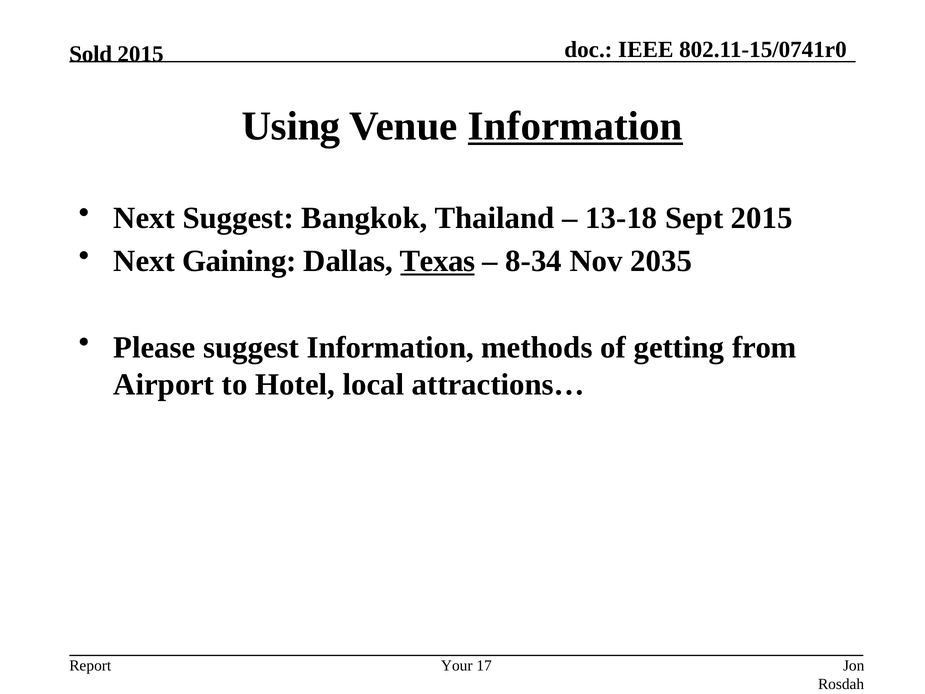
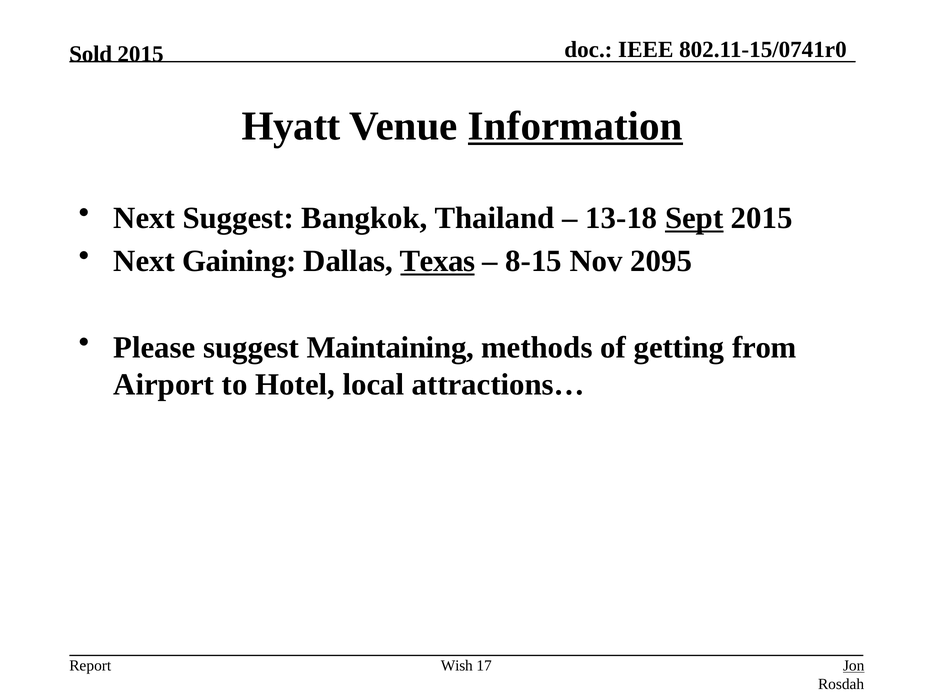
Using: Using -> Hyatt (291, 126)
Sept underline: none -> present (694, 218)
8-34: 8-34 -> 8-15 (534, 261)
2035: 2035 -> 2095 (661, 261)
suggest Information: Information -> Maintaining (390, 348)
Your: Your -> Wish (457, 665)
Jon underline: none -> present (854, 665)
